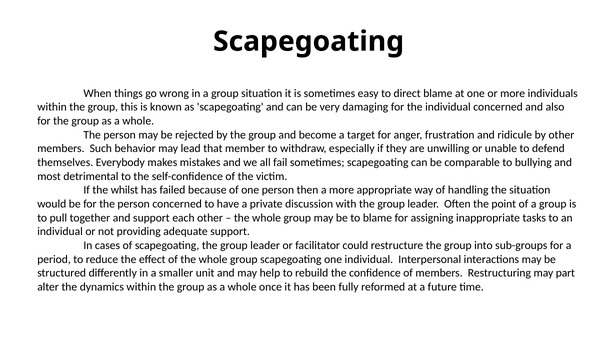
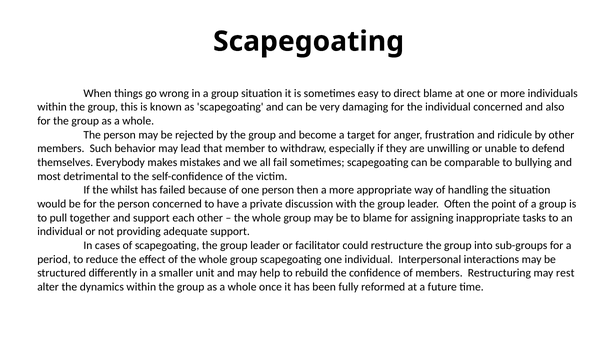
part: part -> rest (565, 274)
